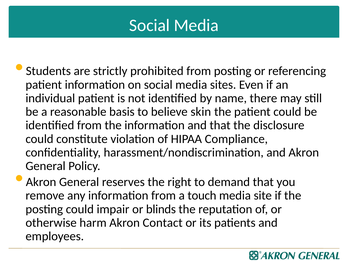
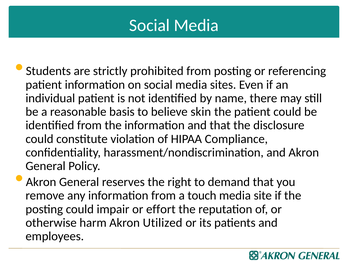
blinds: blinds -> effort (161, 209)
Contact: Contact -> Utilized (163, 223)
